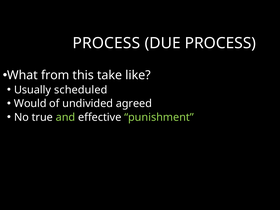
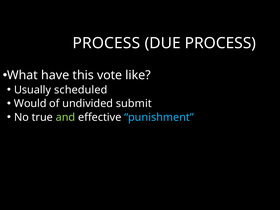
from: from -> have (55, 75)
take: take -> vote (110, 75)
agreed: agreed -> submit (134, 104)
punishment colour: light green -> light blue (159, 117)
